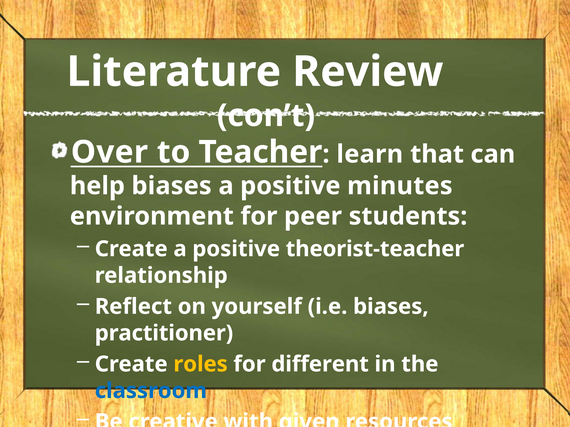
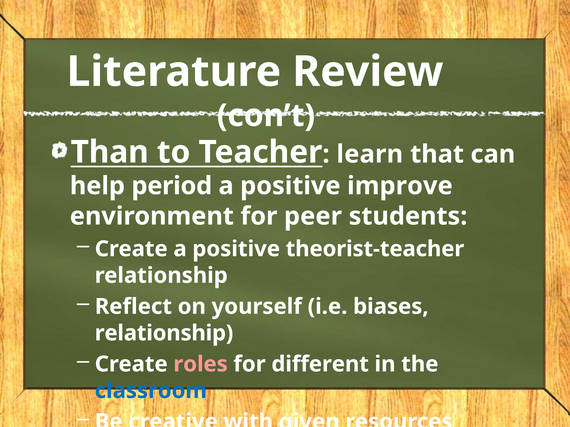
Over: Over -> Than (110, 152)
help biases: biases -> period (172, 186)
minutes: minutes -> improve (400, 186)
practitioner: practitioner -> relationship (164, 333)
roles colour: yellow -> pink (201, 365)
